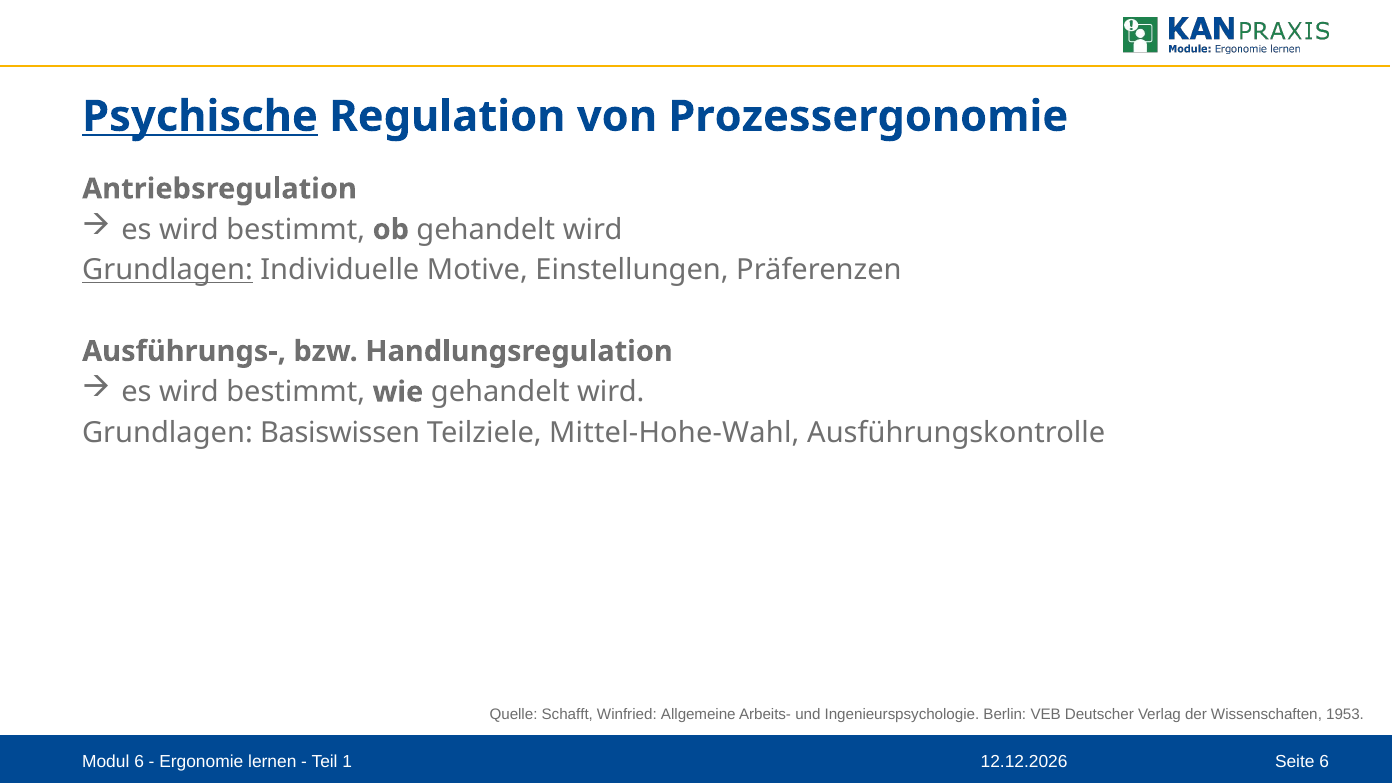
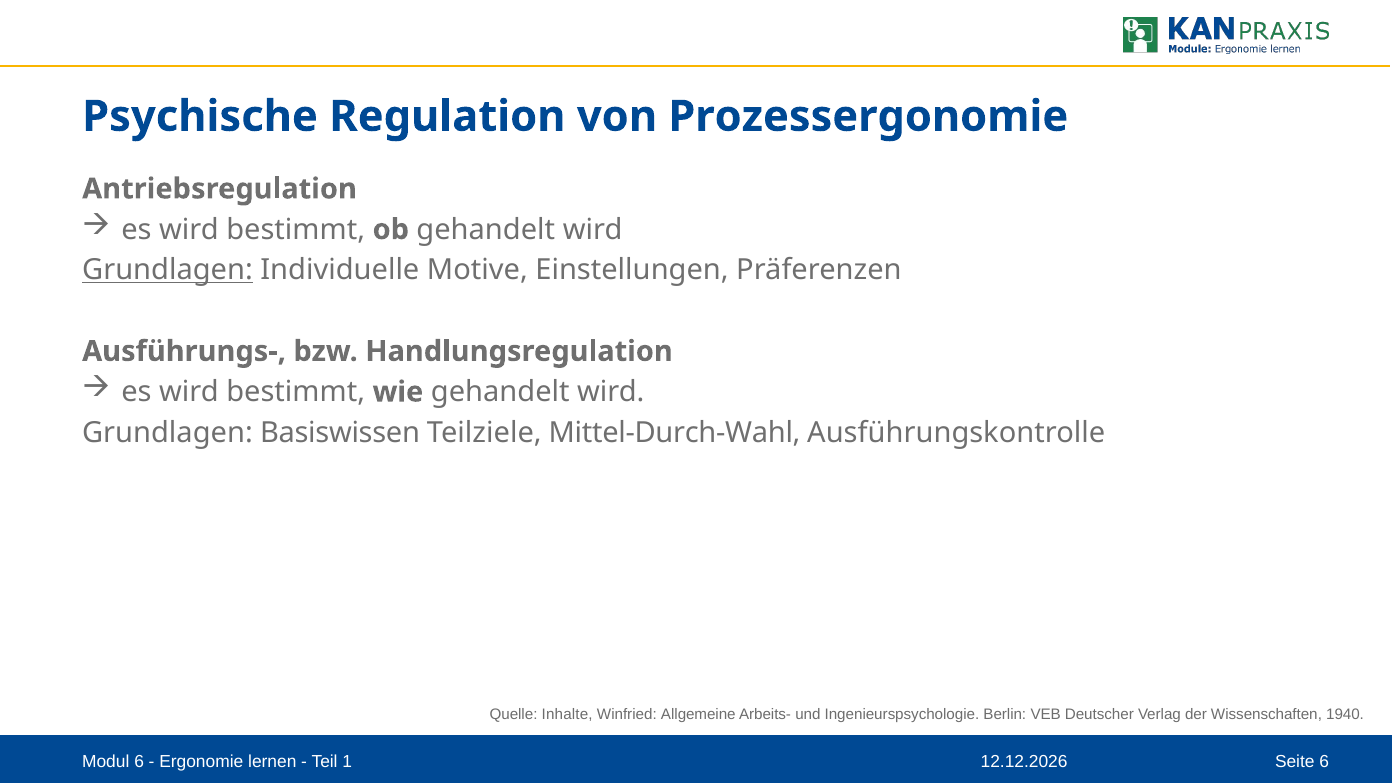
Psychische underline: present -> none (200, 116)
Mittel-Hohe-Wahl: Mittel-Hohe-Wahl -> Mittel-Durch-Wahl (675, 433)
Schafft: Schafft -> Inhalte (567, 715)
1953: 1953 -> 1940 (1345, 715)
